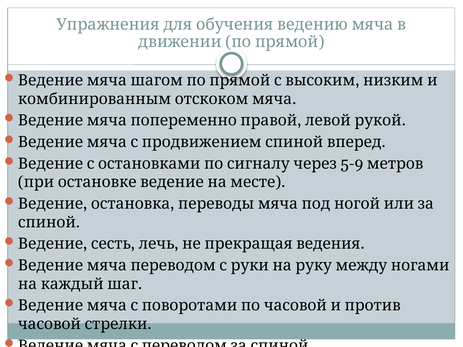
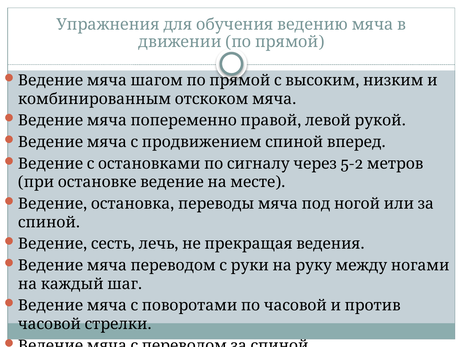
5-9: 5-9 -> 5-2 (352, 164)
